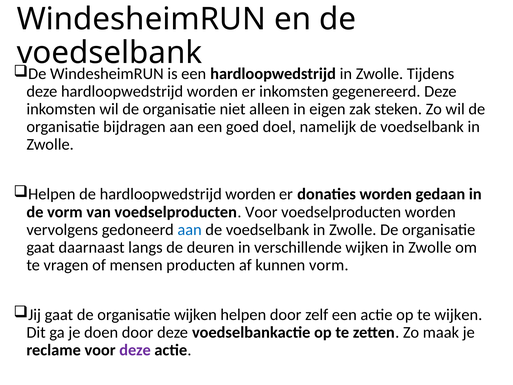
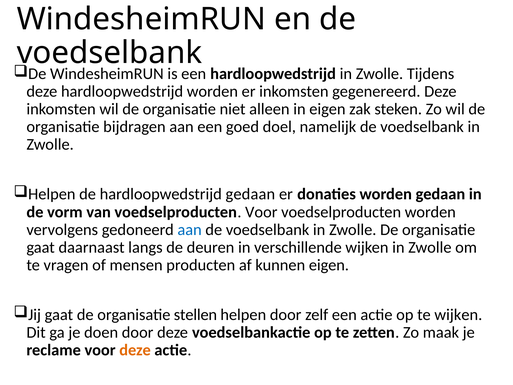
de hardloopwedstrijd worden: worden -> gedaan (250, 194)
kunnen vorm: vorm -> eigen (329, 265)
organisatie wijken: wijken -> stellen (195, 315)
deze colour: purple -> orange (135, 350)
